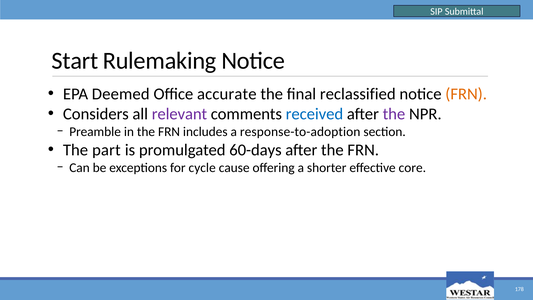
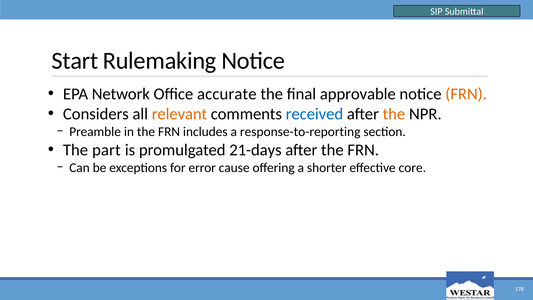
Deemed: Deemed -> Network (121, 94)
reclassified: reclassified -> approvable (358, 94)
relevant colour: purple -> orange (179, 114)
the colour: purple -> orange (394, 114)
response-to-adoption: response-to-adoption -> response-to-reporting (300, 132)
60-days: 60-days -> 21-days (255, 150)
cycle: cycle -> error (202, 168)
